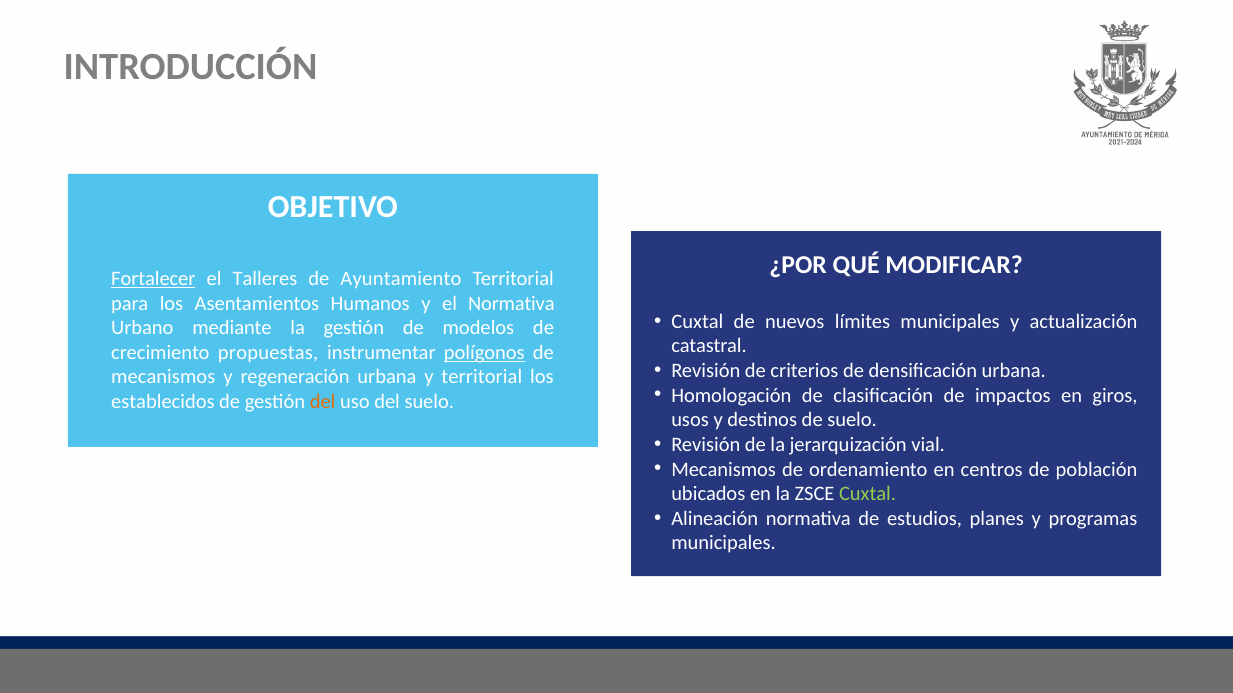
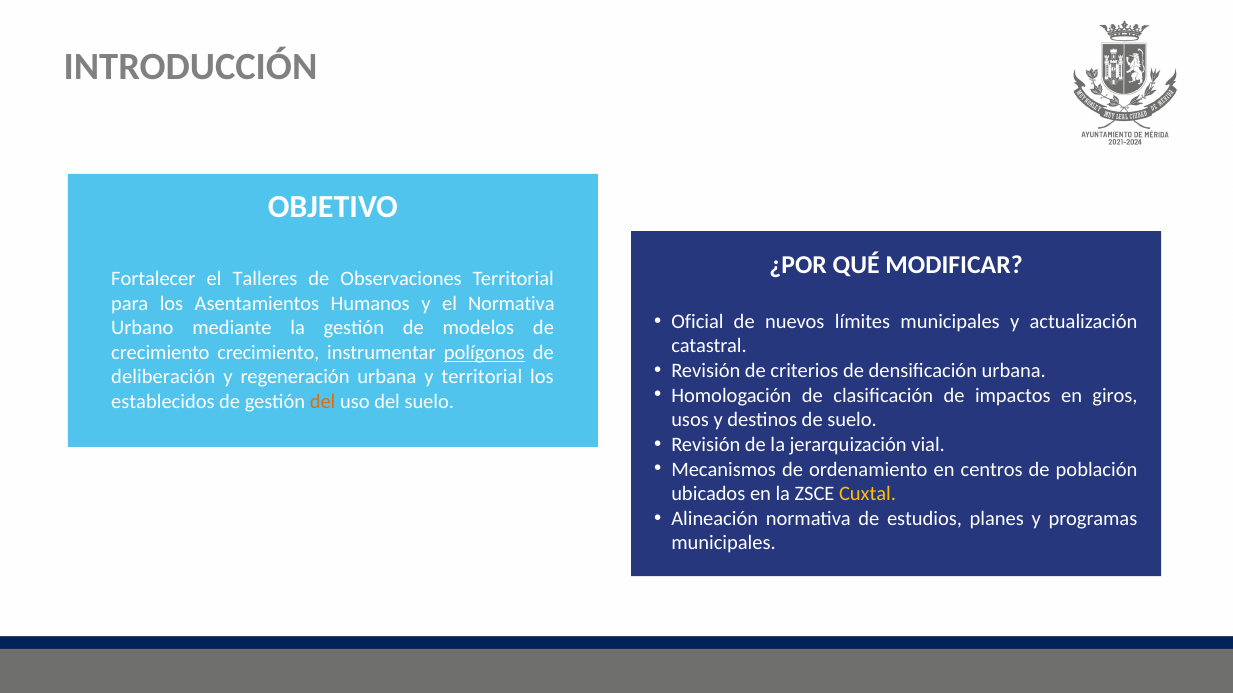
Fortalecer underline: present -> none (153, 279)
Ayuntamiento: Ayuntamiento -> Observaciones (401, 279)
Cuxtal: Cuxtal -> Oficial (697, 322)
crecimiento propuestas: propuestas -> crecimiento (268, 353)
mecanismos: mecanismos -> deliberación (163, 377)
Cuxtal colour: light green -> yellow (868, 494)
